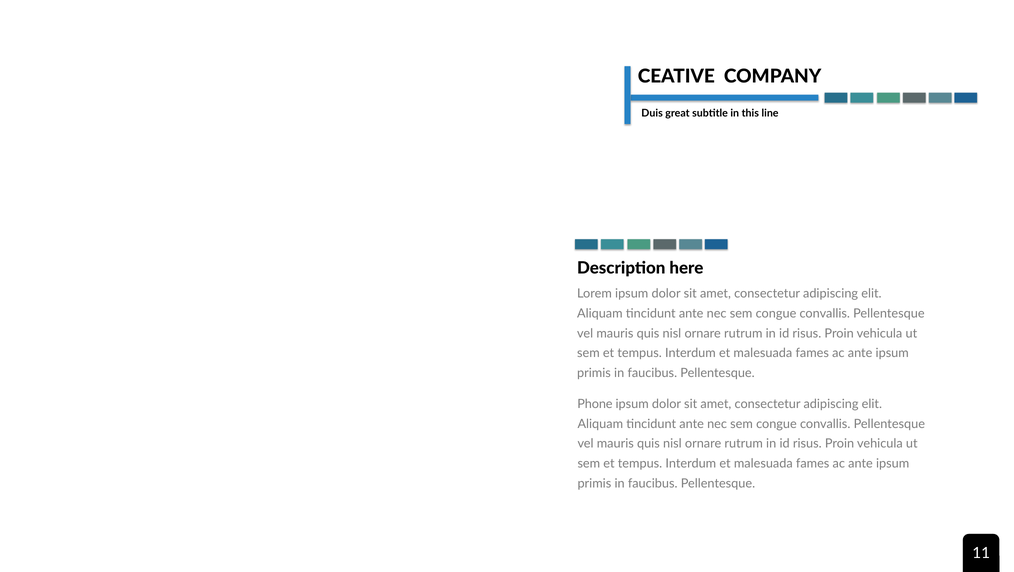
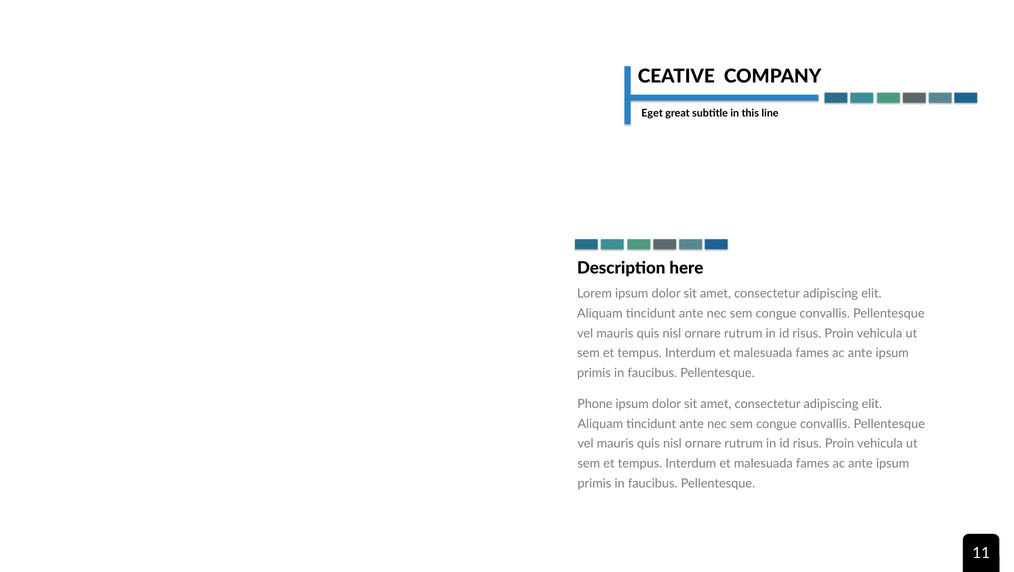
Duis: Duis -> Eget (652, 113)
